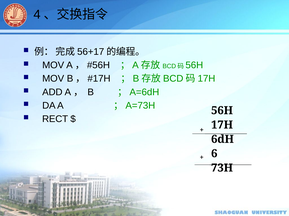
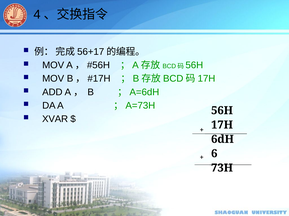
RECT: RECT -> XVAR (55, 119)
